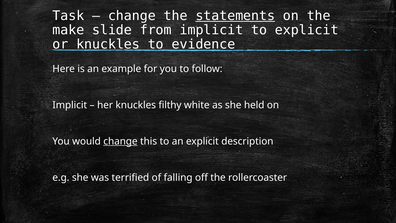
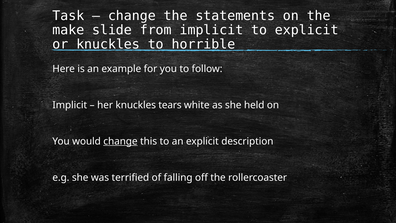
statements underline: present -> none (235, 16)
evidence: evidence -> horrible (203, 44)
filthy: filthy -> tears (170, 105)
